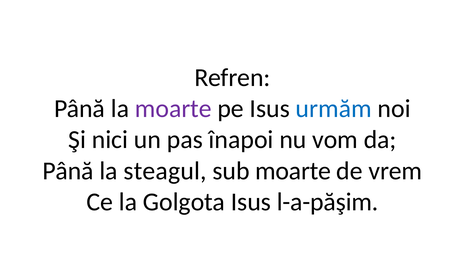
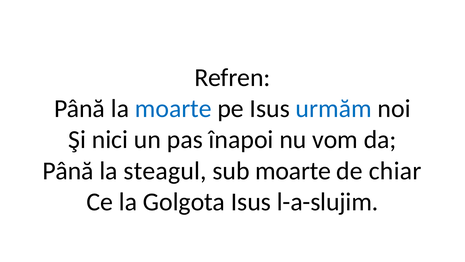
moarte colour: purple -> blue (173, 109)
vrem: vrem -> chiar (395, 171)
l-a-păşim: l-a-păşim -> l-a-slujim (328, 202)
